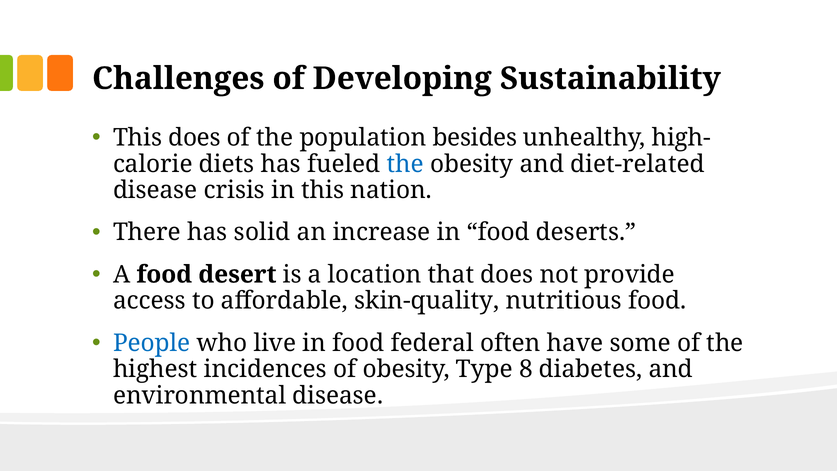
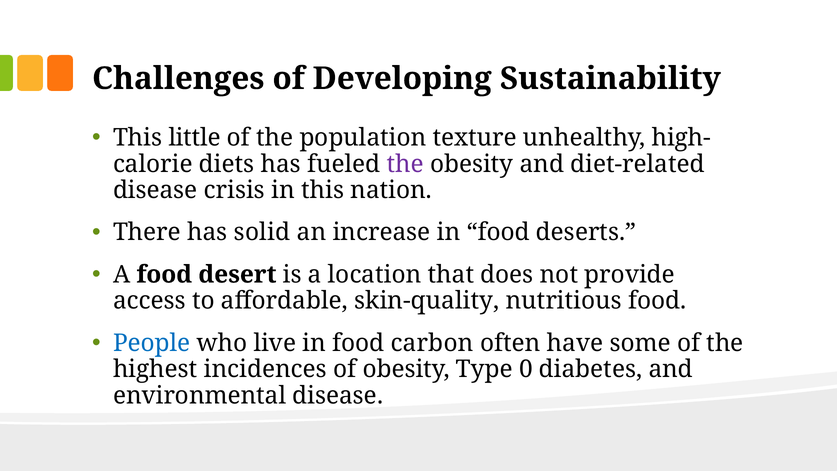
This does: does -> little (195, 138)
besides: besides -> texture (475, 138)
the colour: blue -> purple (405, 164)
federal: federal -> carbon (432, 343)
8: 8 -> 0 (526, 369)
